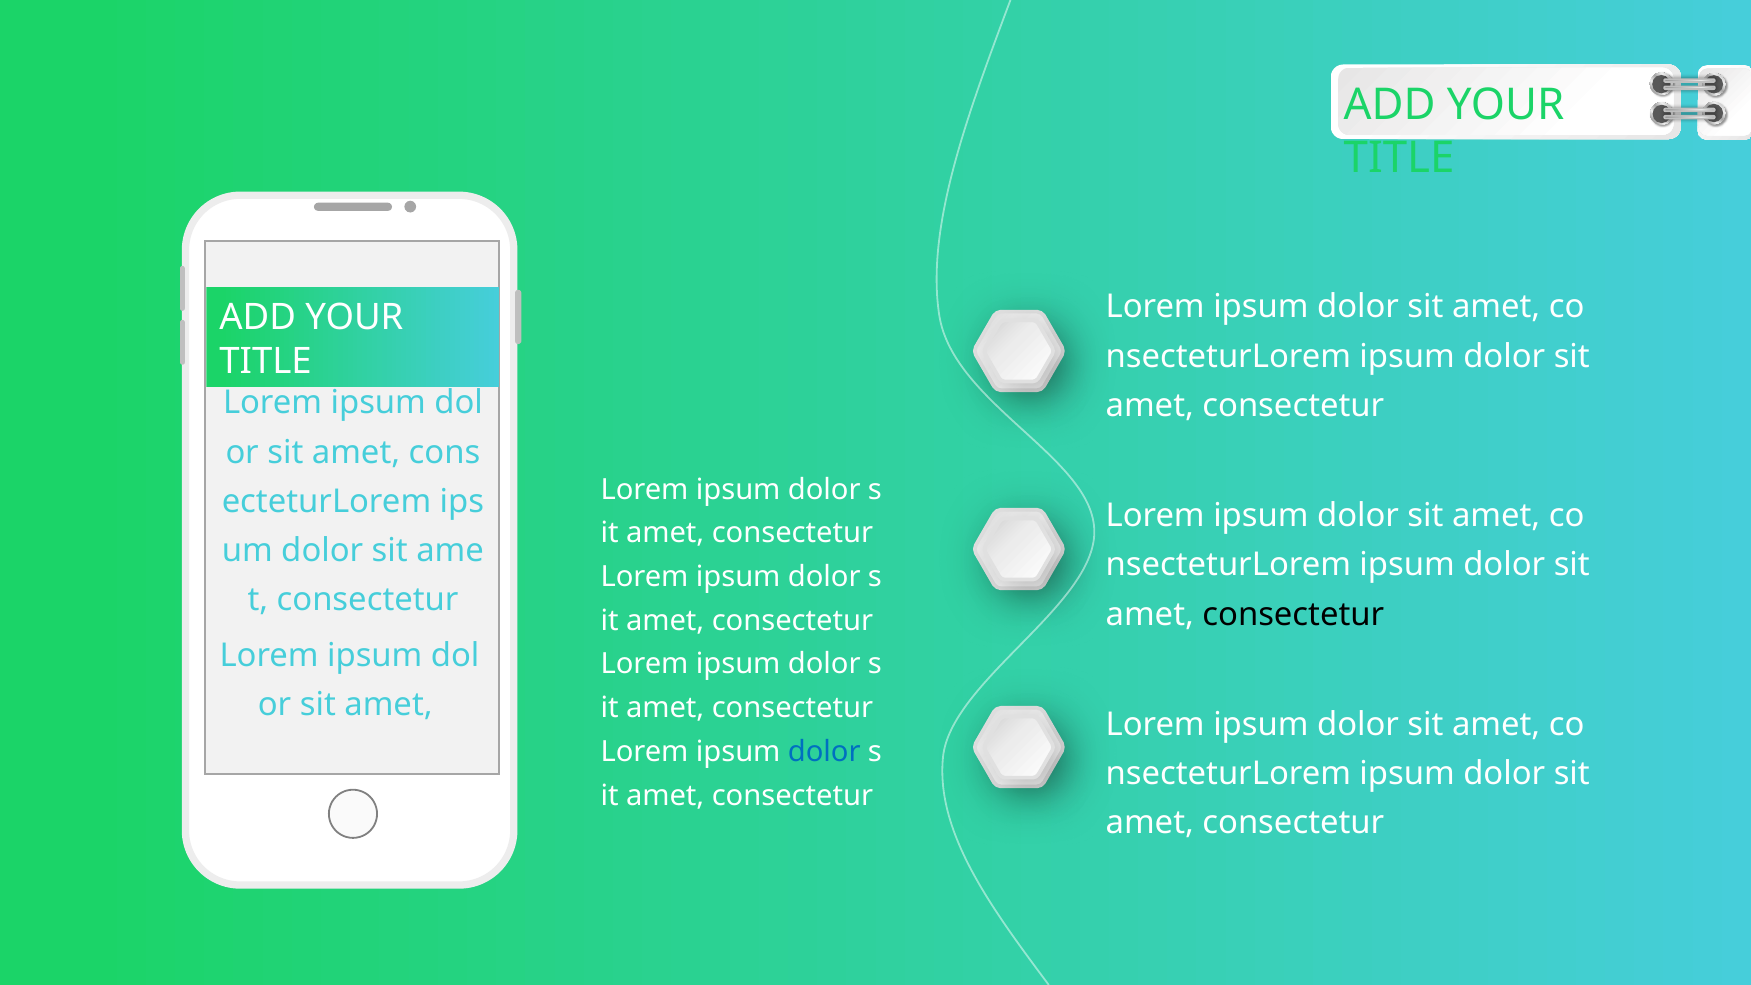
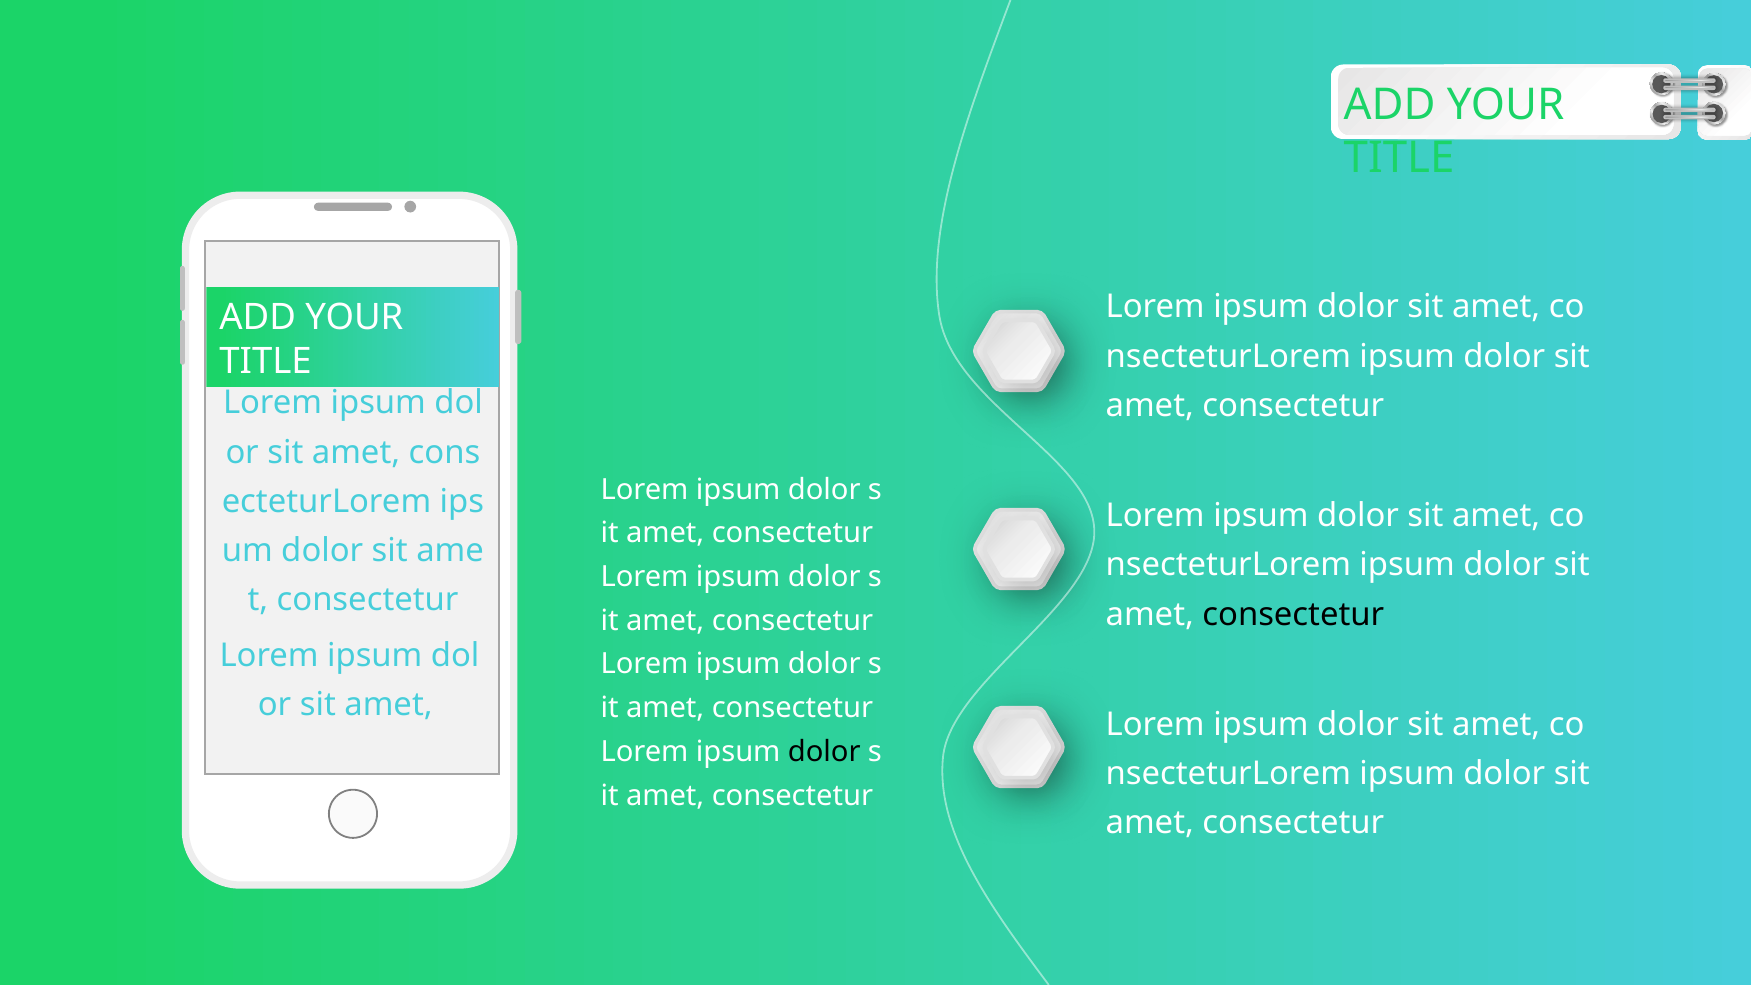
dolor colour: blue -> black (824, 752)
